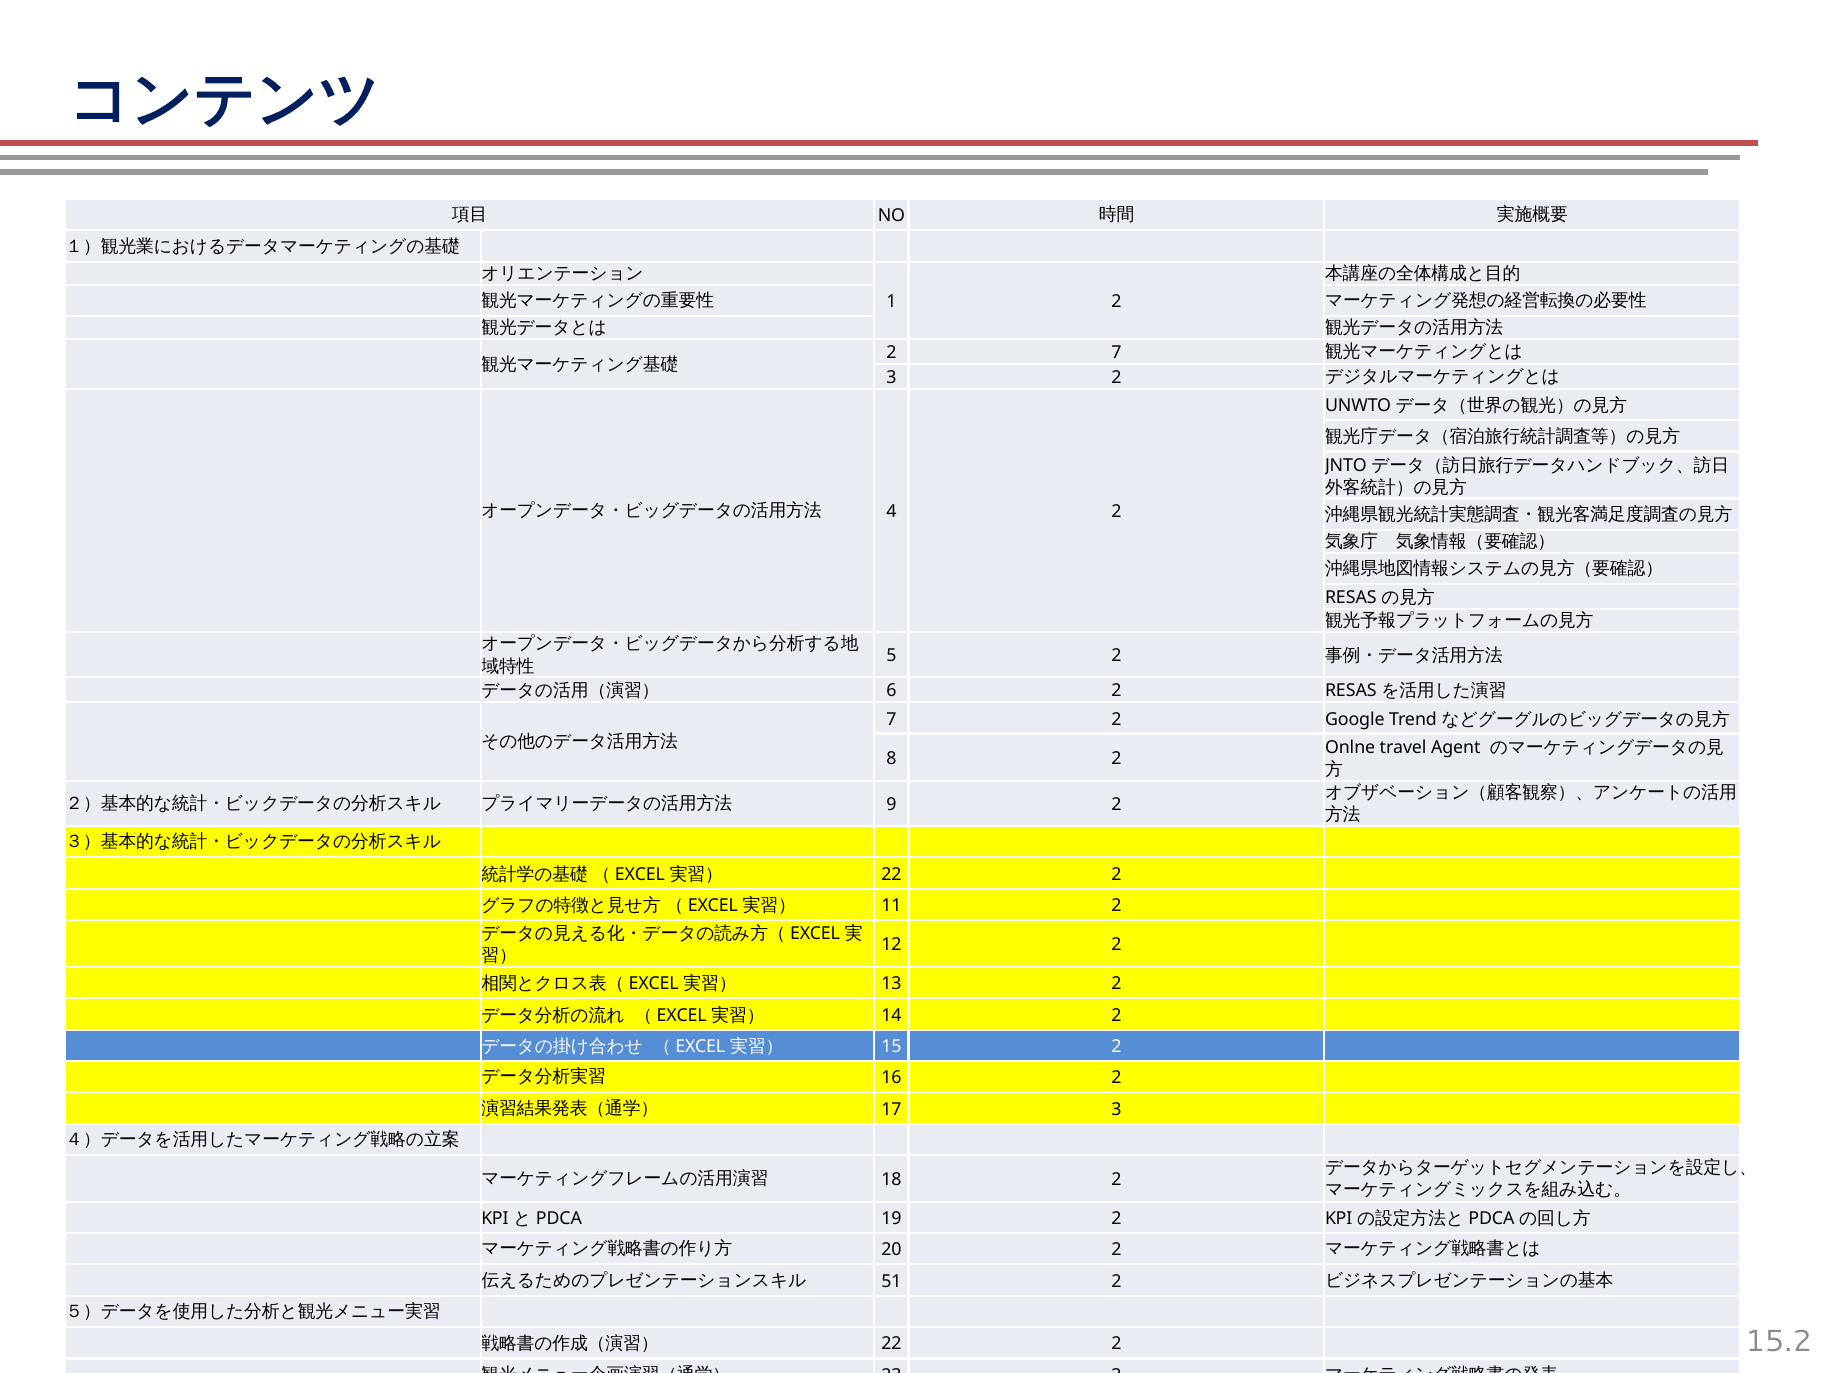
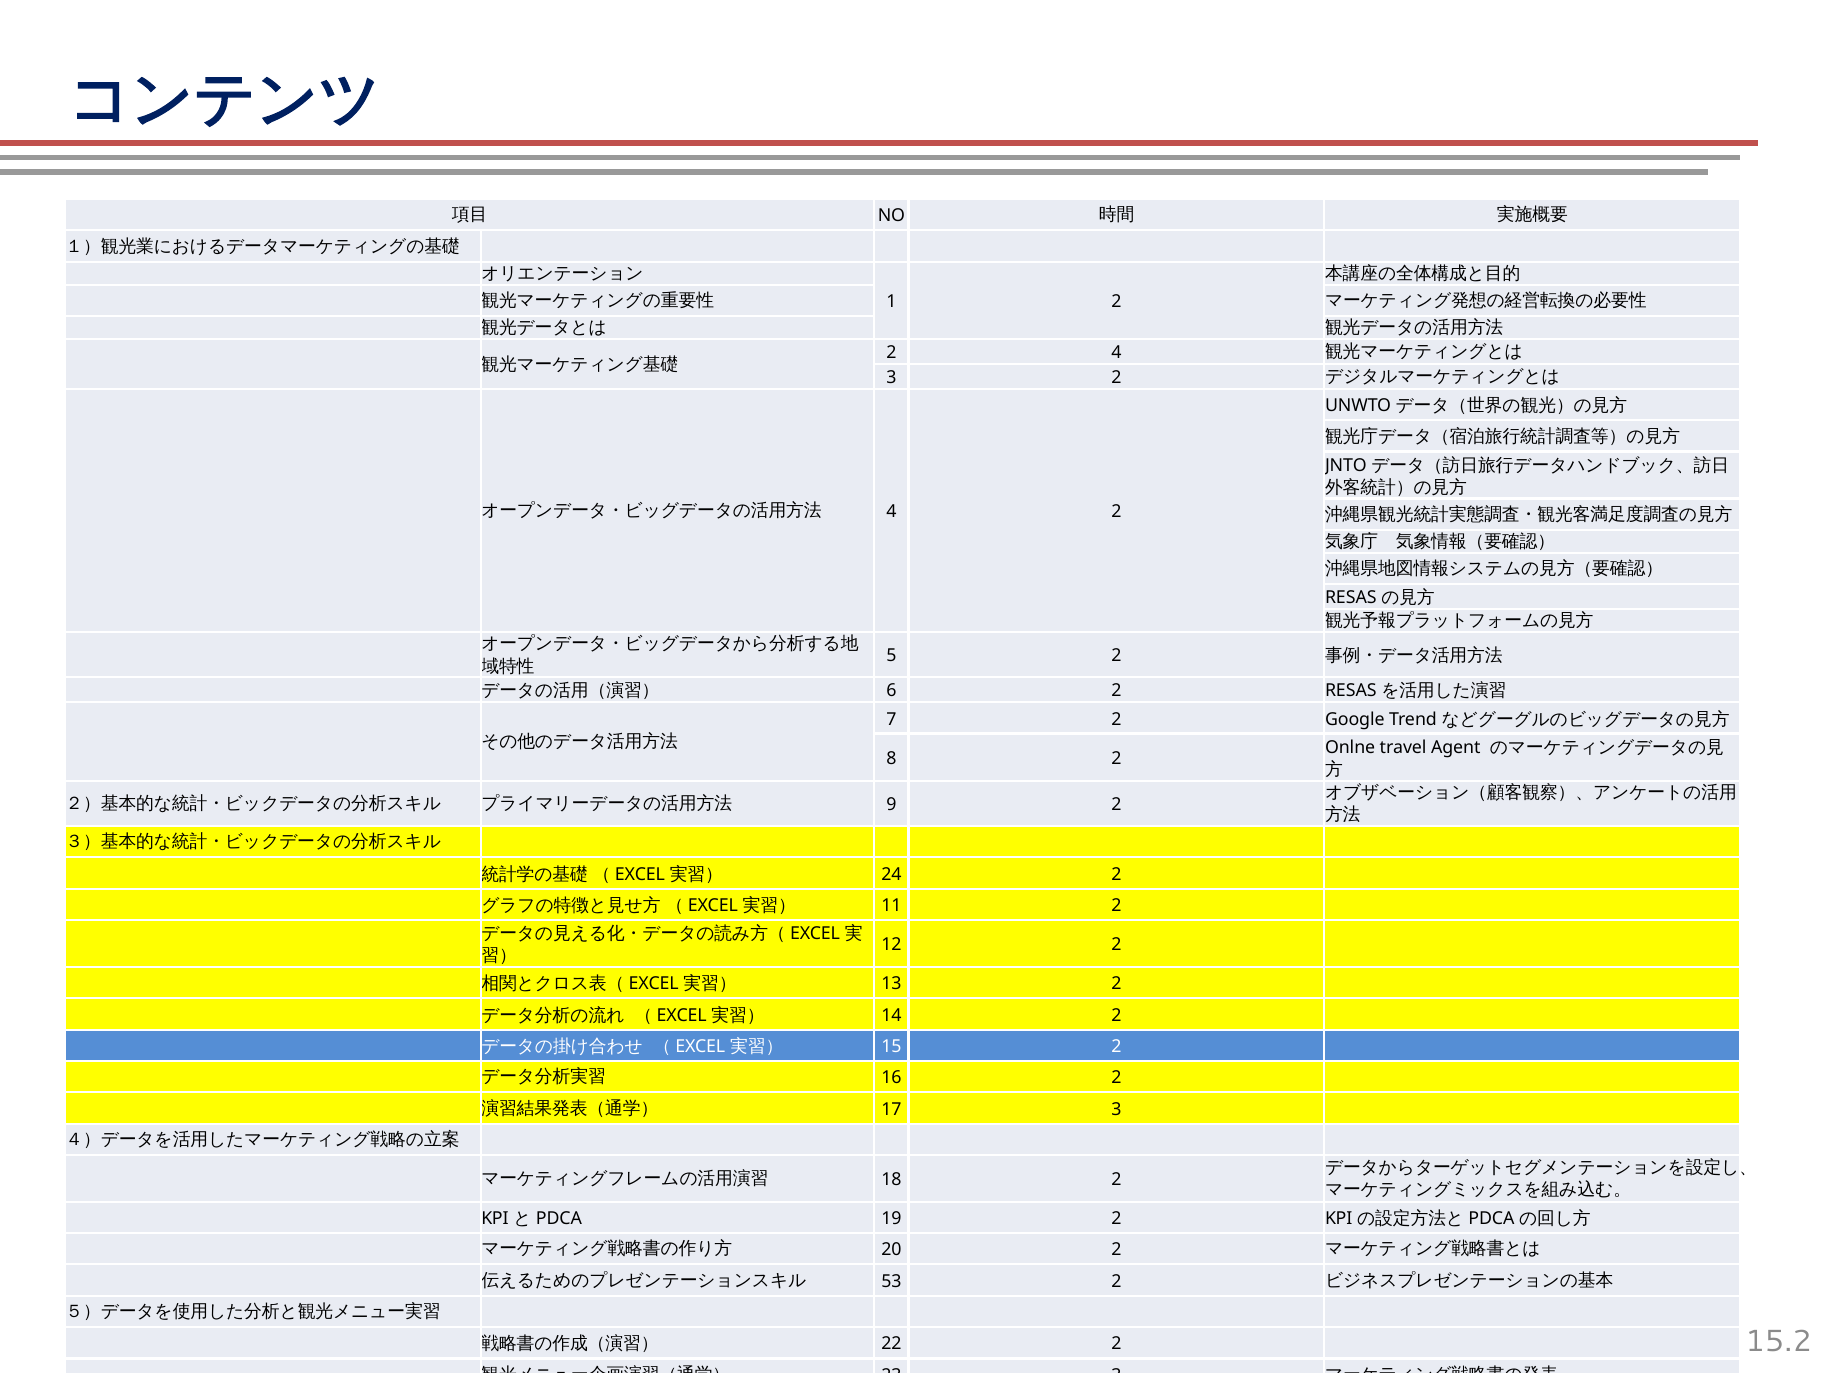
2 7: 7 -> 4 (1116, 353)
22: 22 -> 24 (892, 874)
51: 51 -> 53 (892, 1281)
